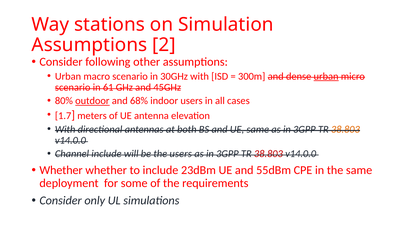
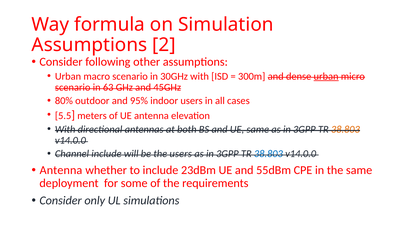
stations: stations -> formula (110, 25)
61: 61 -> 63 (108, 88)
outdoor underline: present -> none (92, 101)
68%: 68% -> 95% (139, 101)
1.7: 1.7 -> 5.5 (63, 116)
38.803 colour: red -> blue (268, 154)
Whether: Whether -> Antenna (61, 171)
